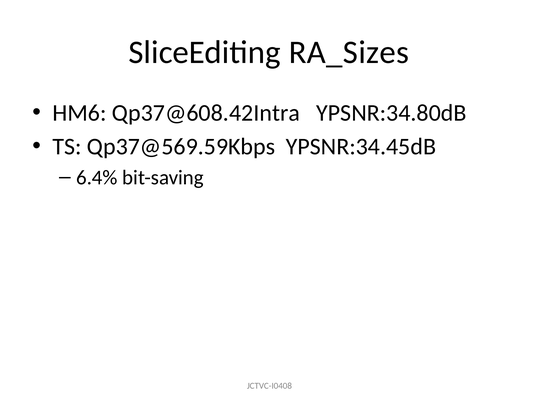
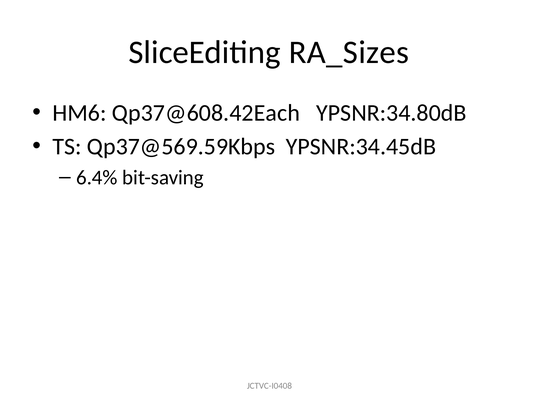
Qp37@608.42Intra: Qp37@608.42Intra -> Qp37@608.42Each (206, 113)
